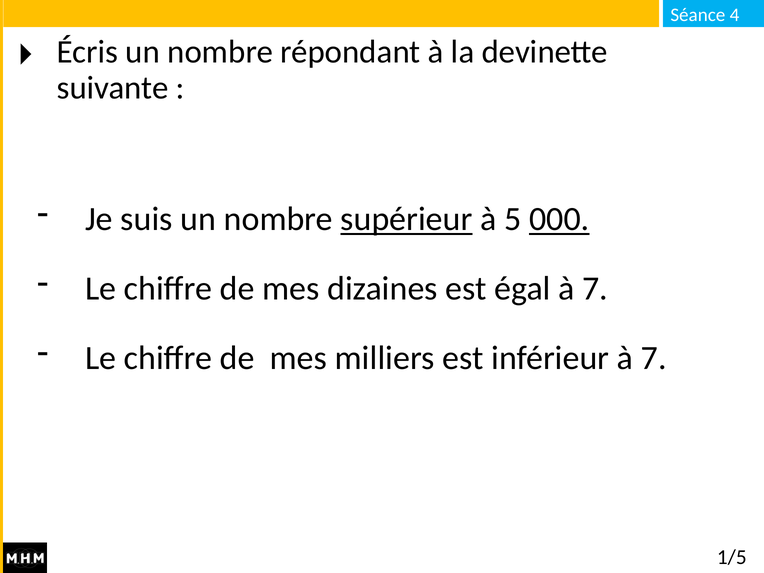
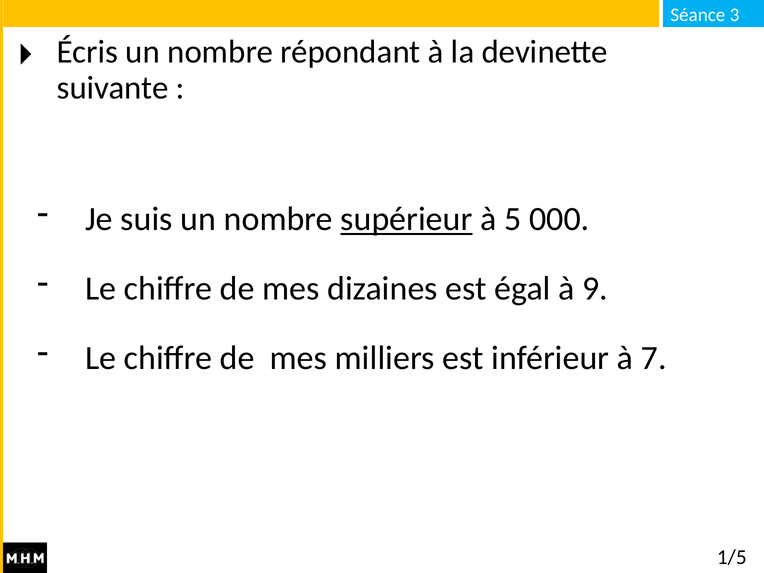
4: 4 -> 3 (735, 15)
000 underline: present -> none (559, 219)
égal à 7: 7 -> 9 (595, 289)
